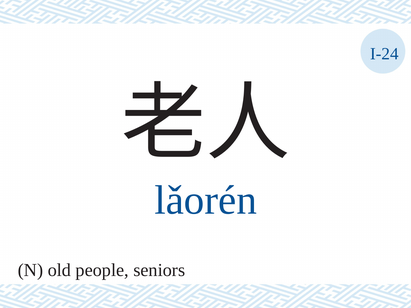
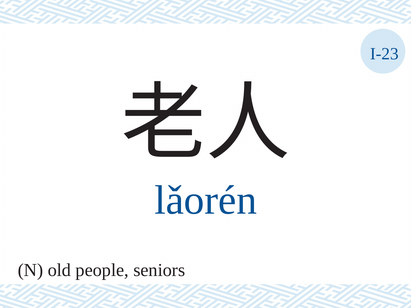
I-24: I-24 -> I-23 (384, 54)
